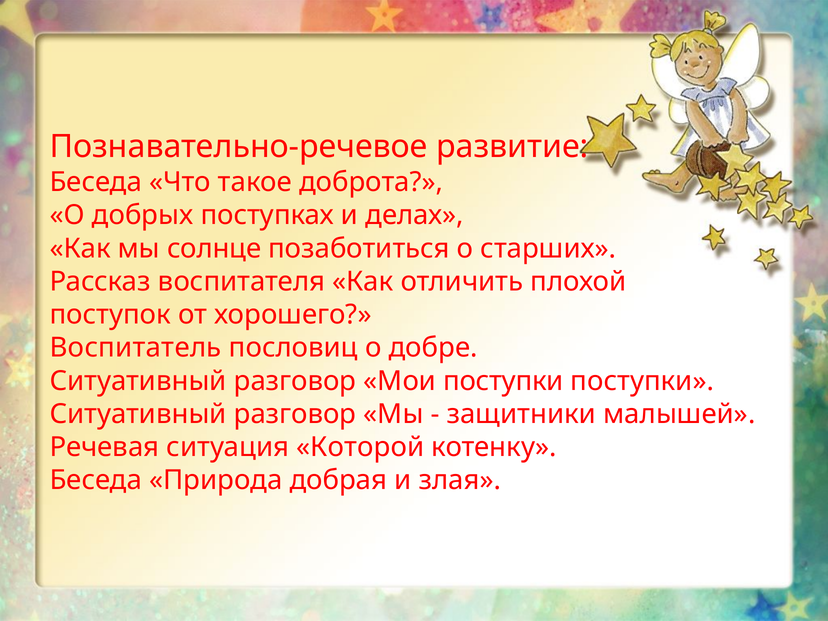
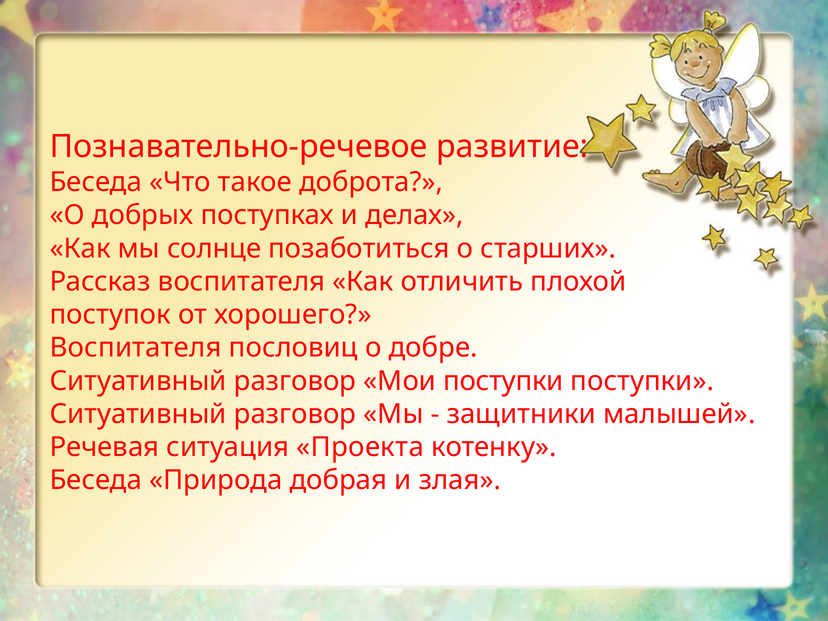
Воспитатель: Воспитатель -> Воспитателя (136, 348)
Которой: Которой -> Проекта (360, 447)
